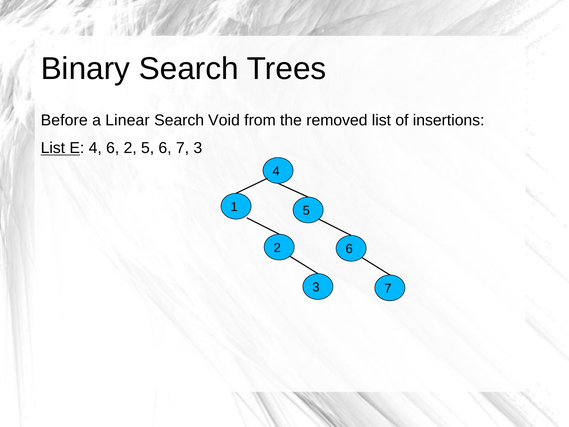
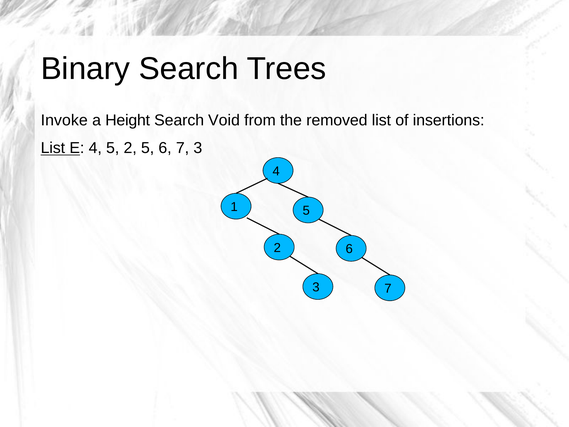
Before: Before -> Invoke (64, 120)
Linear: Linear -> Height (128, 120)
E 4 6: 6 -> 5 (113, 148)
